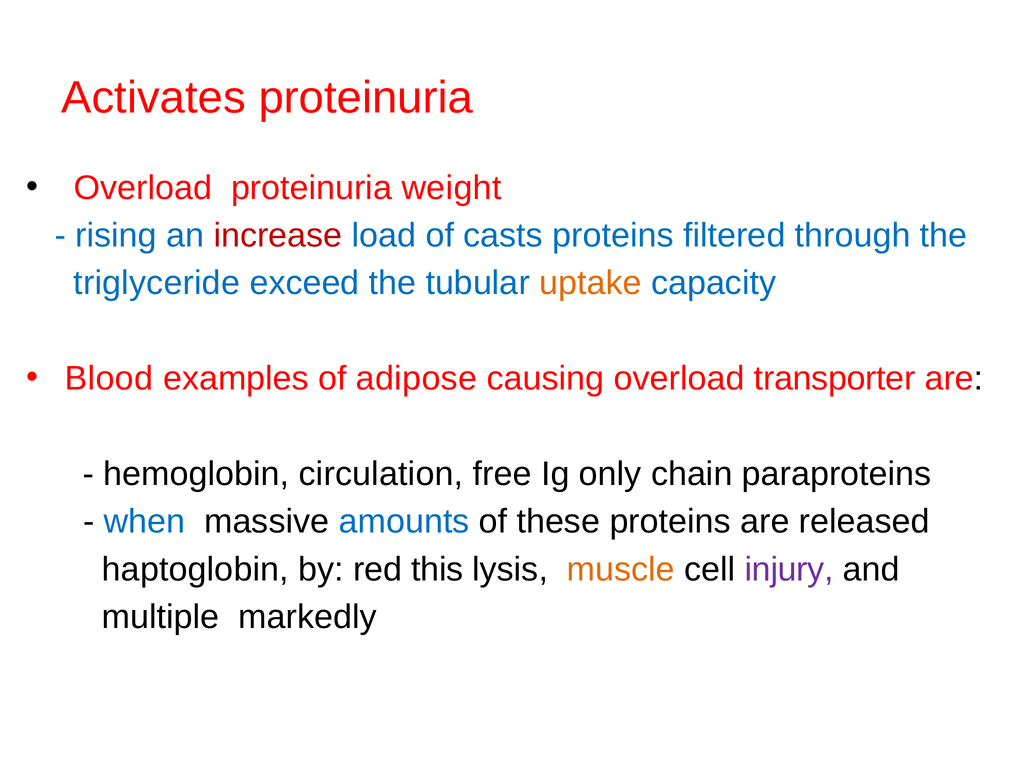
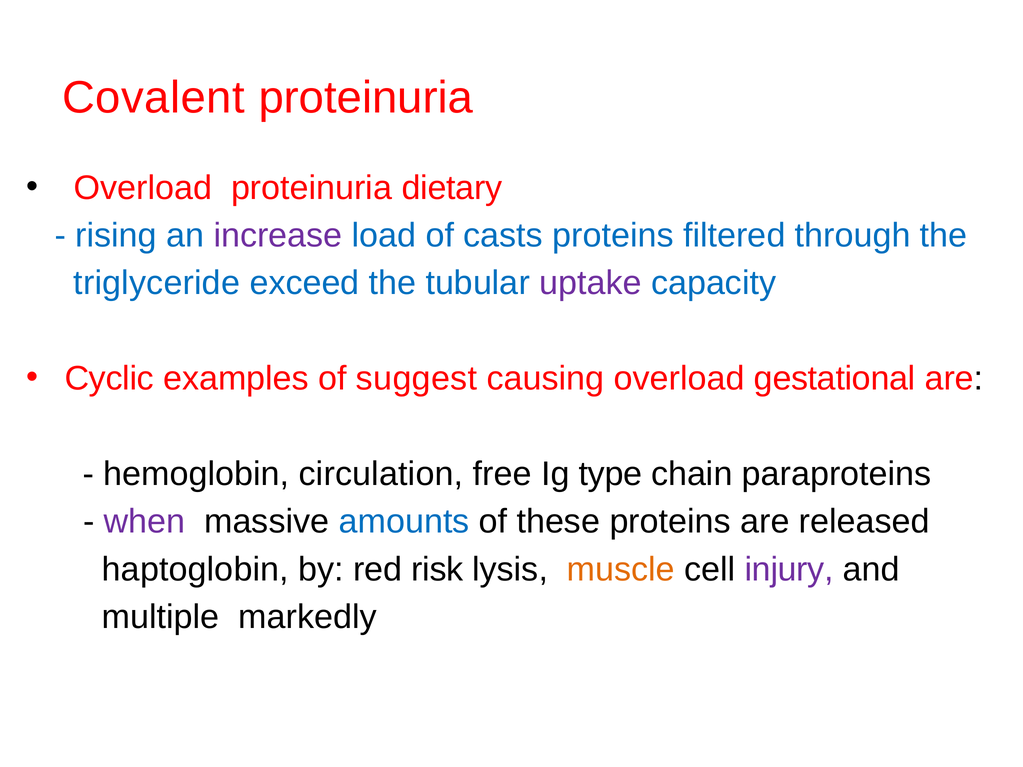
Activates: Activates -> Covalent (153, 98)
weight: weight -> dietary (452, 188)
increase colour: red -> purple (278, 236)
uptake colour: orange -> purple (590, 283)
Blood: Blood -> Cyclic (109, 379)
adipose: adipose -> suggest (417, 379)
transporter: transporter -> gestational (835, 379)
only: only -> type (610, 474)
when colour: blue -> purple (144, 522)
this: this -> risk (437, 570)
